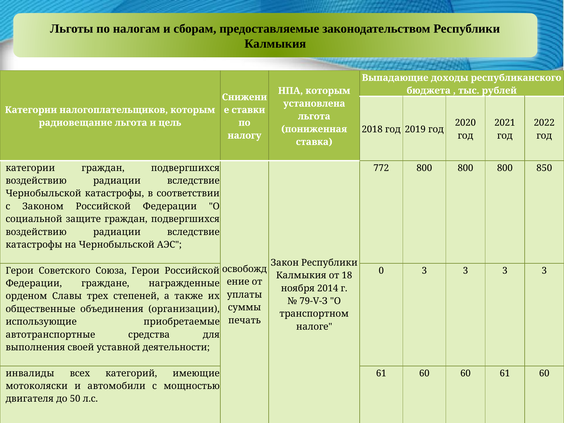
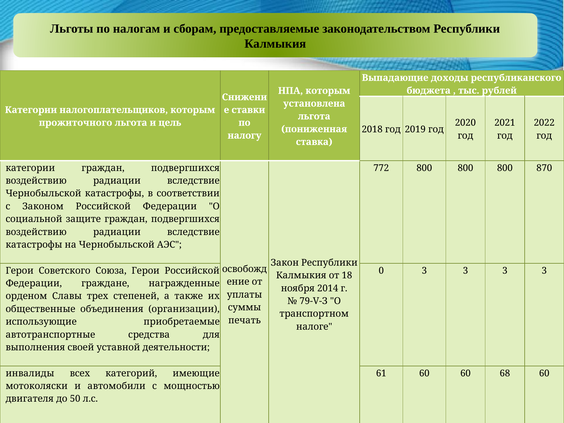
радиовещание: радиовещание -> прожиточного (76, 123)
850: 850 -> 870 (544, 168)
60 61: 61 -> 68 (505, 373)
